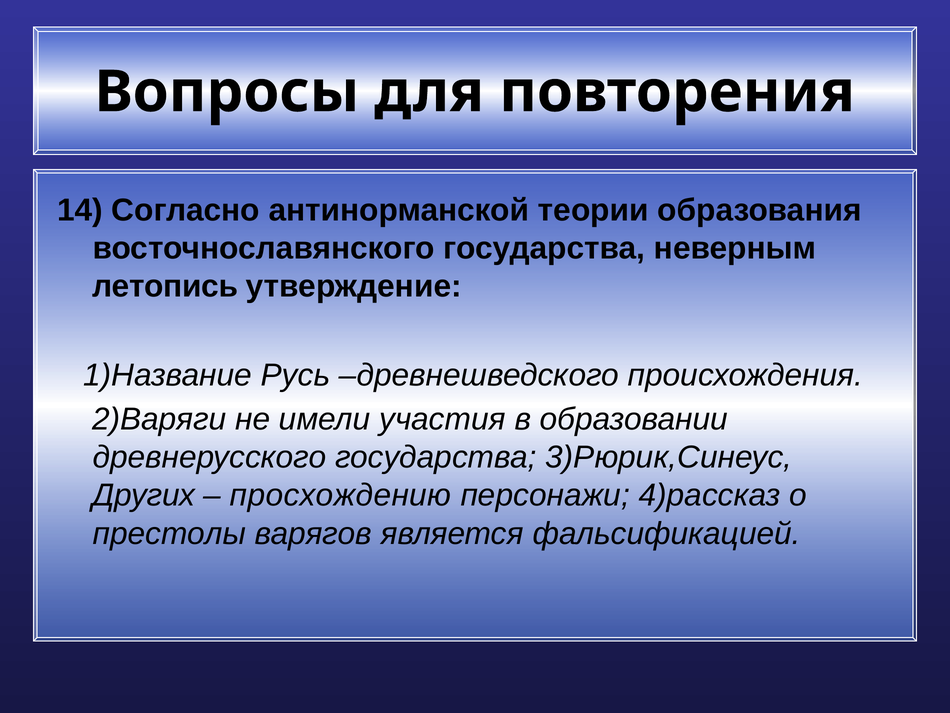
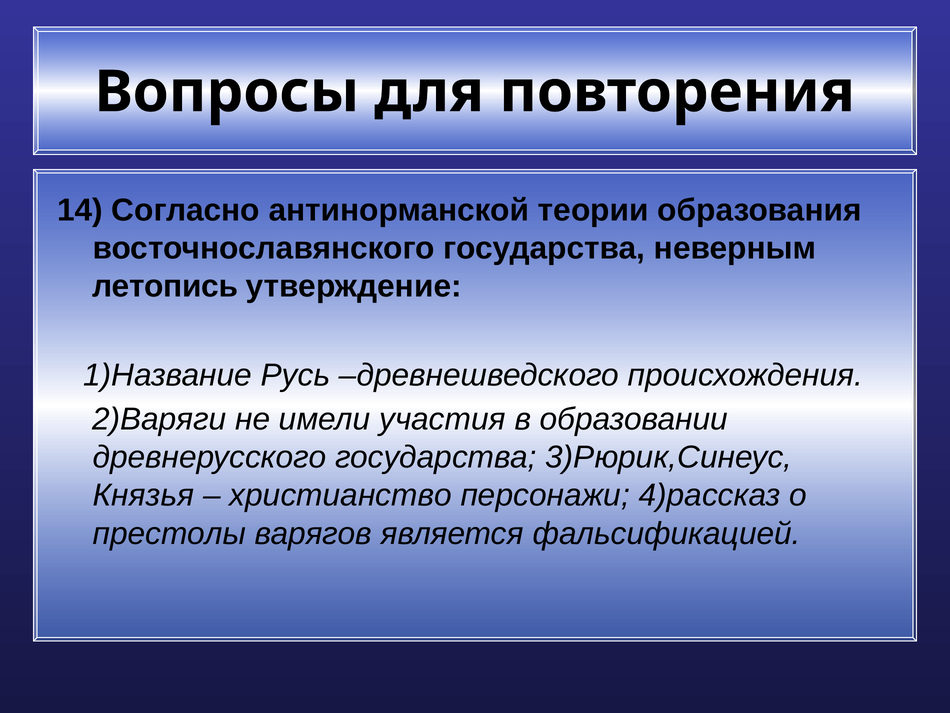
Других: Других -> Князья (143, 495)
просхождению: просхождению -> христианство (341, 495)
